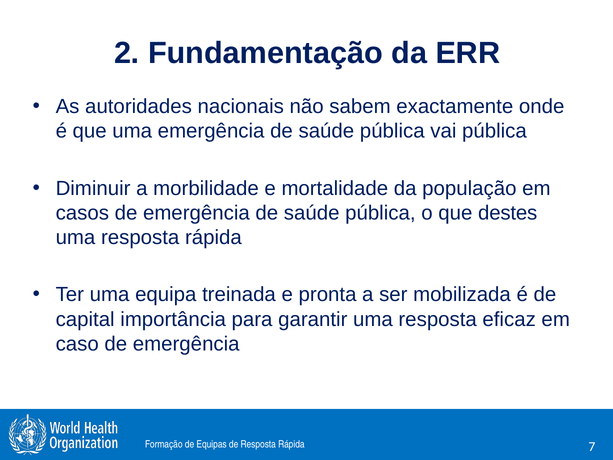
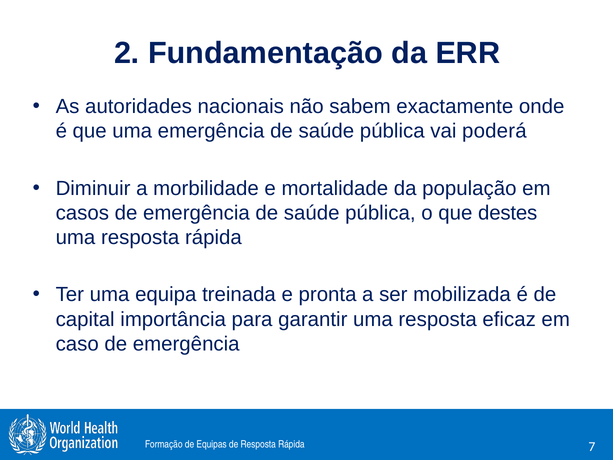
vai pública: pública -> poderá (494, 131)
